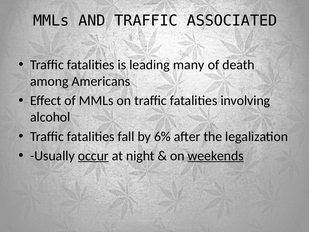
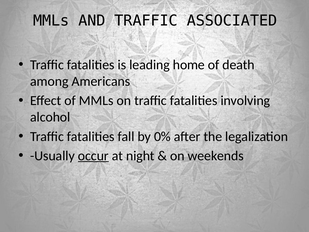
many: many -> home (189, 65)
6%: 6% -> 0% (162, 136)
weekends underline: present -> none (216, 156)
